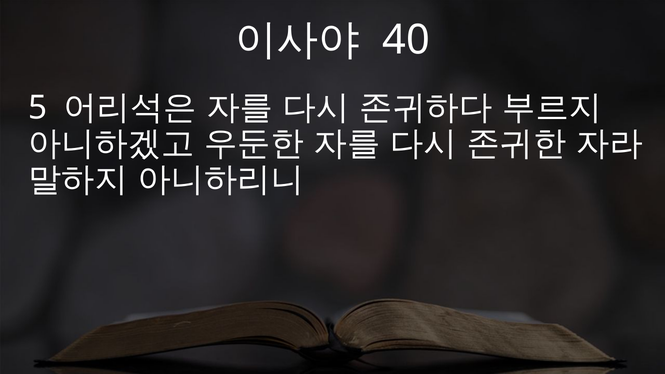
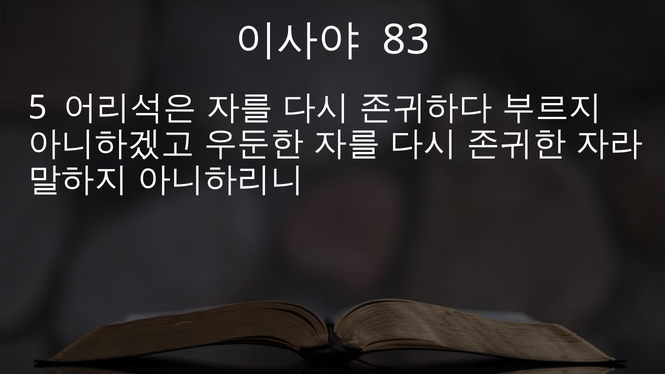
40: 40 -> 83 (406, 40)
